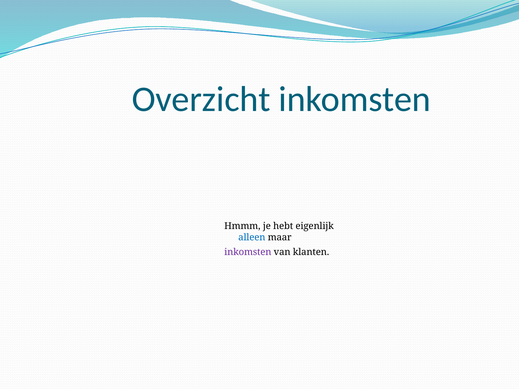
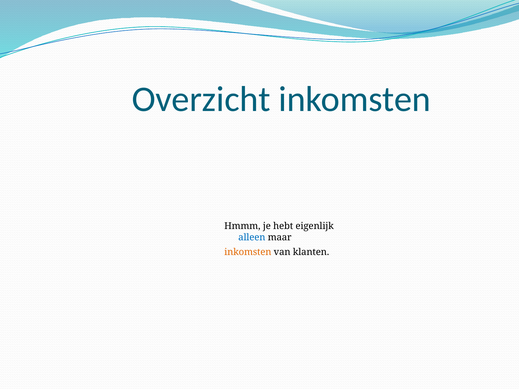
inkomsten colour: purple -> orange (248, 252)
